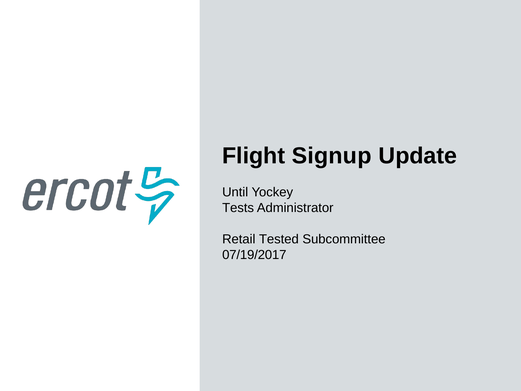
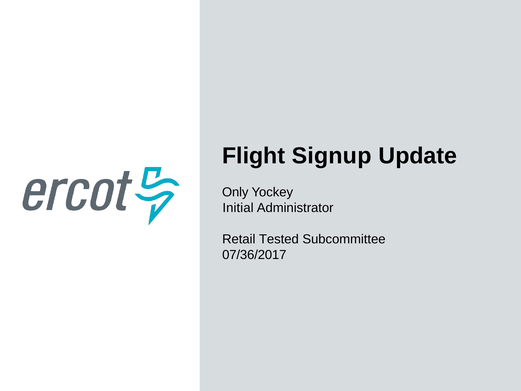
Until: Until -> Only (235, 192)
Tests: Tests -> Initial (238, 208)
07/19/2017: 07/19/2017 -> 07/36/2017 (254, 255)
